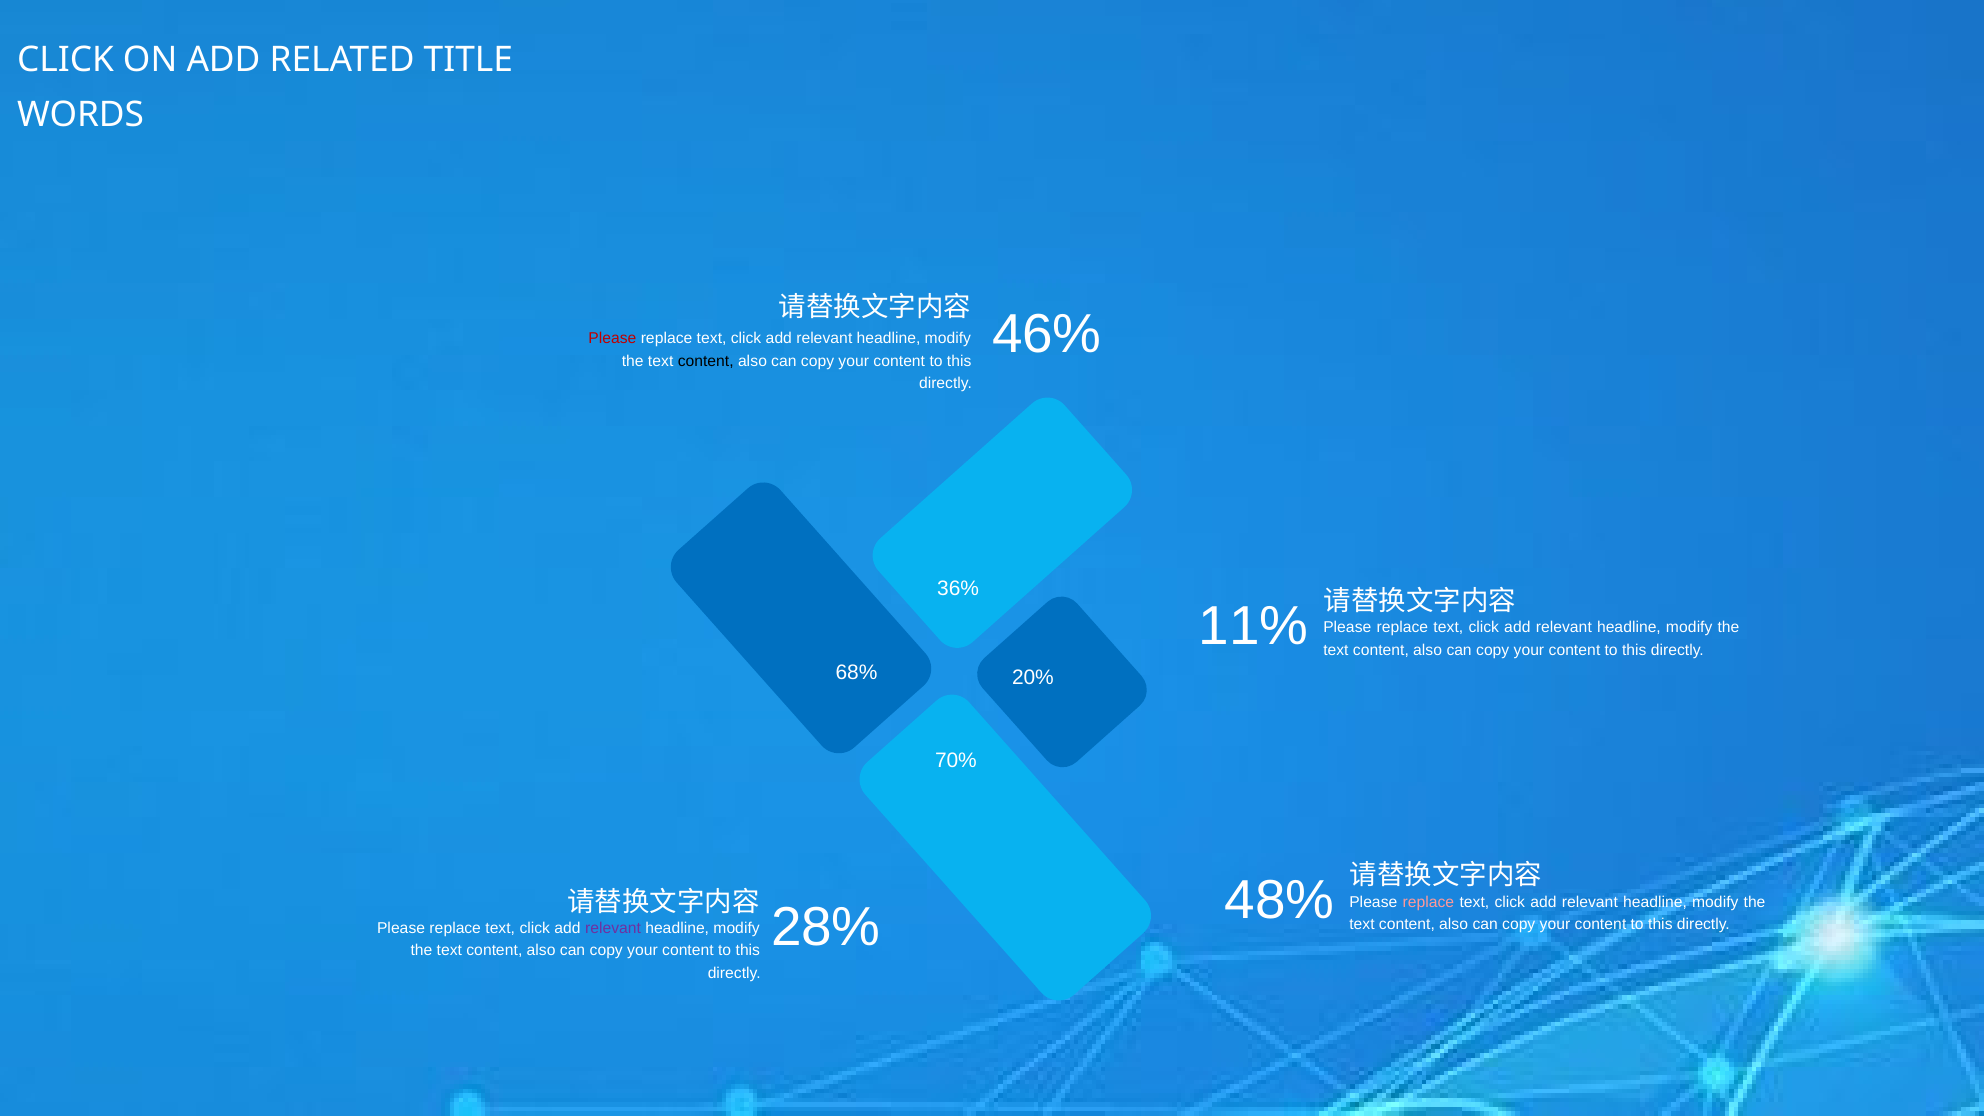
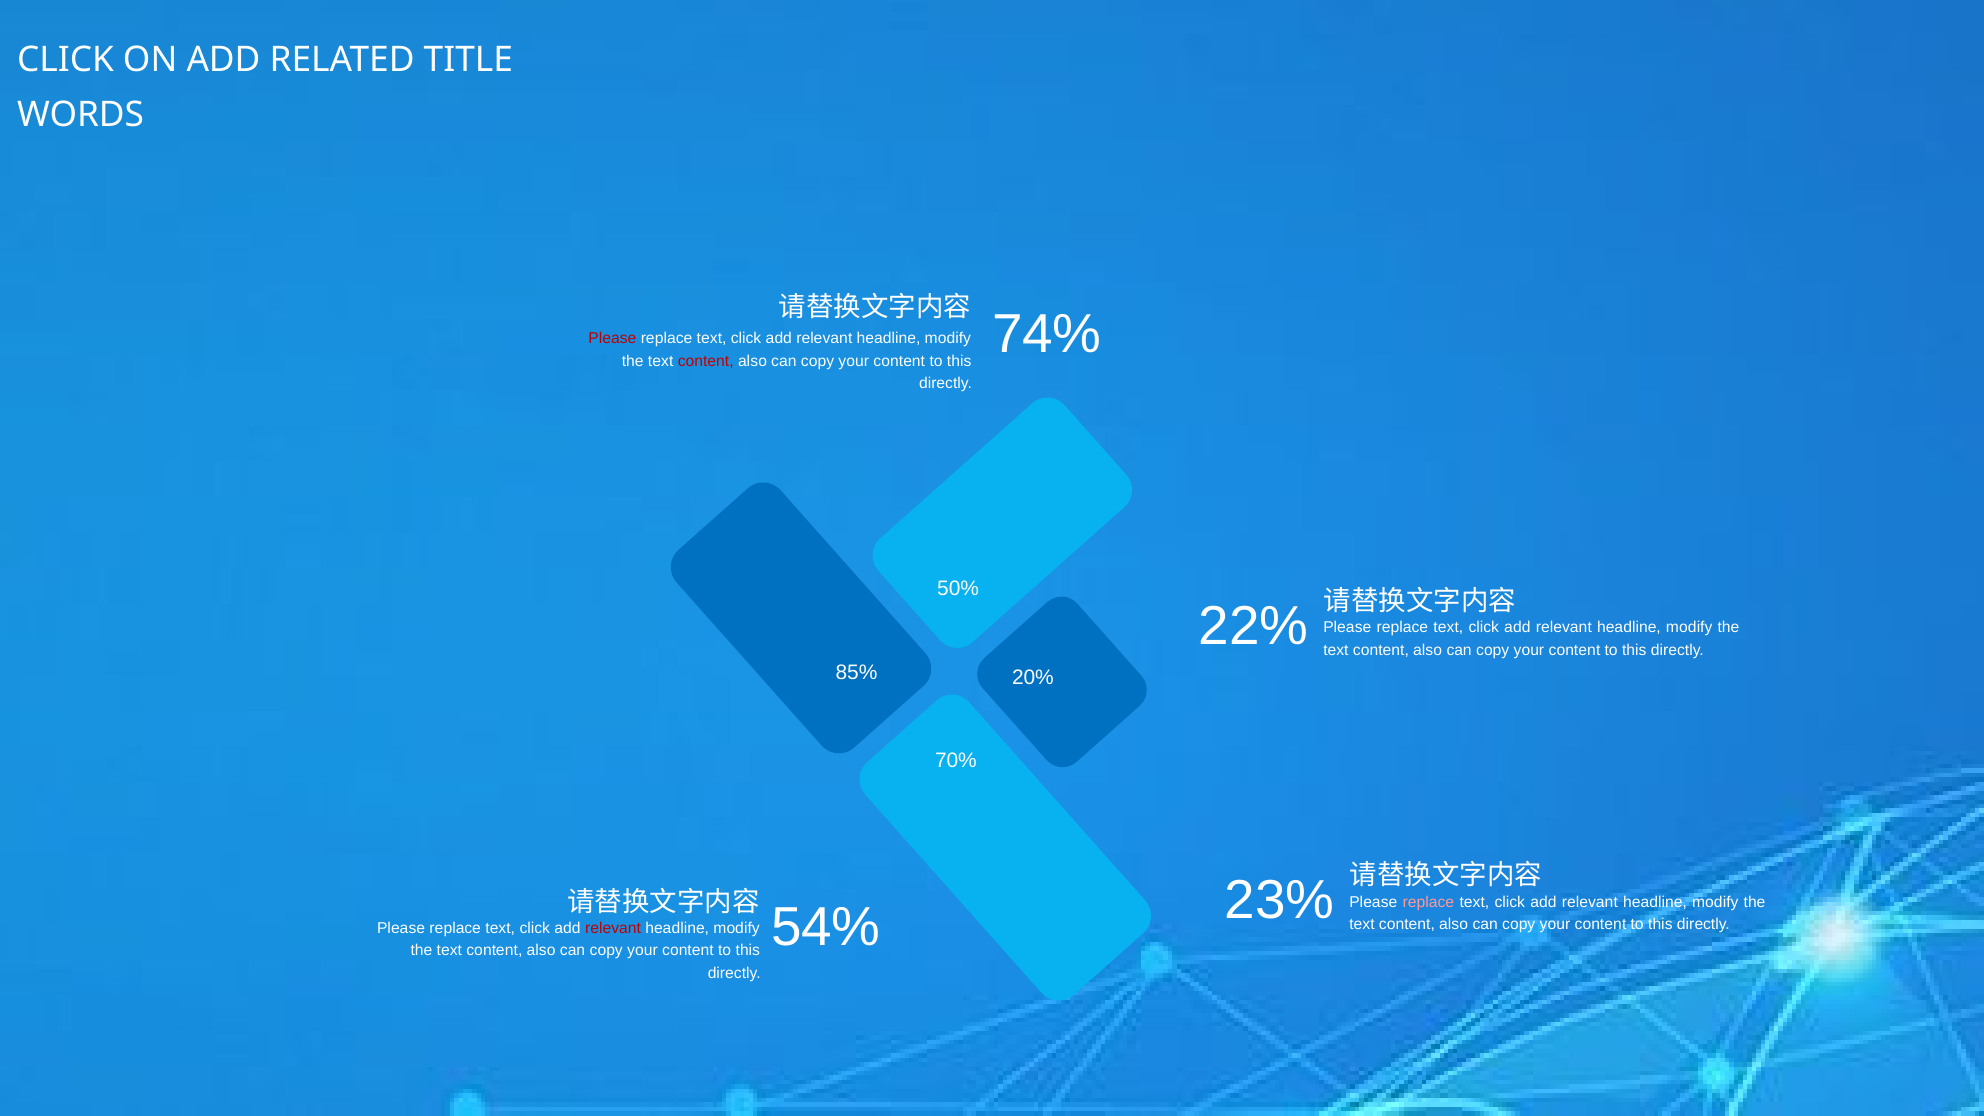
46%: 46% -> 74% (1047, 334)
content colour: black -> red (706, 361)
36%: 36% -> 50% (958, 589)
11%: 11% -> 22% (1253, 627)
68%: 68% -> 85% (857, 672)
48%: 48% -> 23% (1279, 901)
28%: 28% -> 54% (826, 927)
relevant colour: purple -> red (613, 928)
